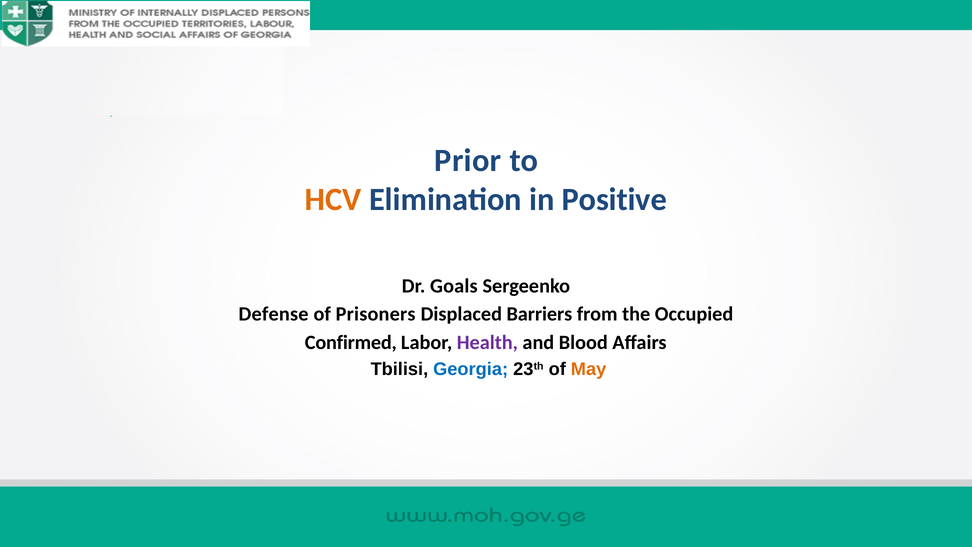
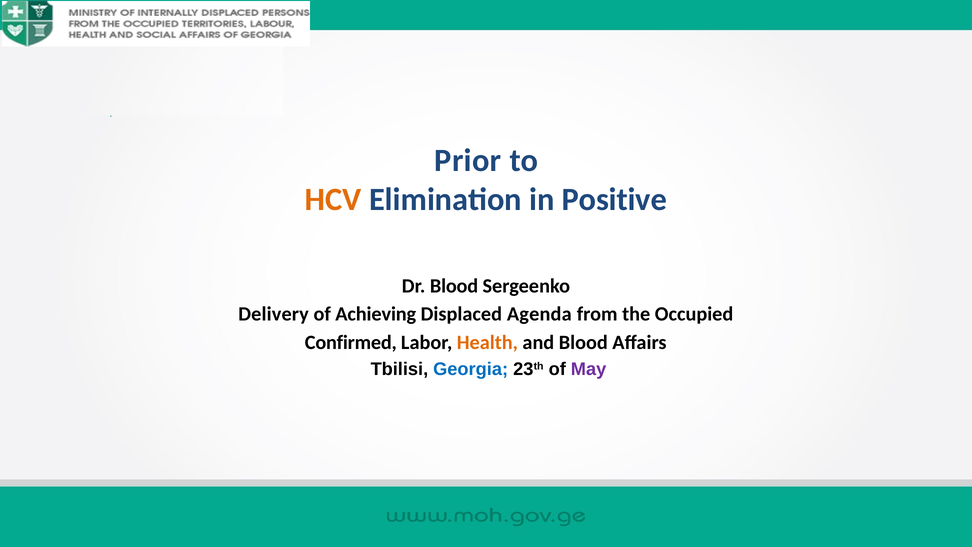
Dr Goals: Goals -> Blood (454, 286)
Defense: Defense -> Delivery (274, 314)
Prisoners: Prisoners -> Achieving (376, 314)
Barriers: Barriers -> Agenda (539, 314)
Health colour: purple -> orange (487, 342)
May colour: orange -> purple (589, 369)
